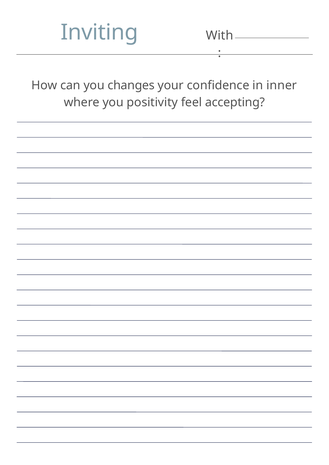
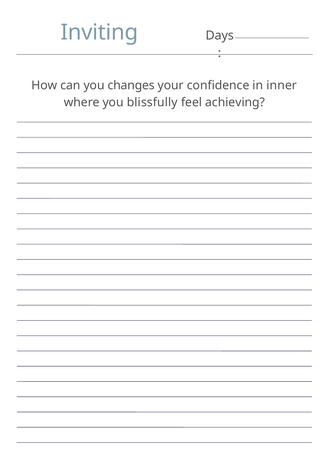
With: With -> Days (220, 36)
positivity: positivity -> blissfully (152, 102)
accepting: accepting -> achieving (235, 102)
